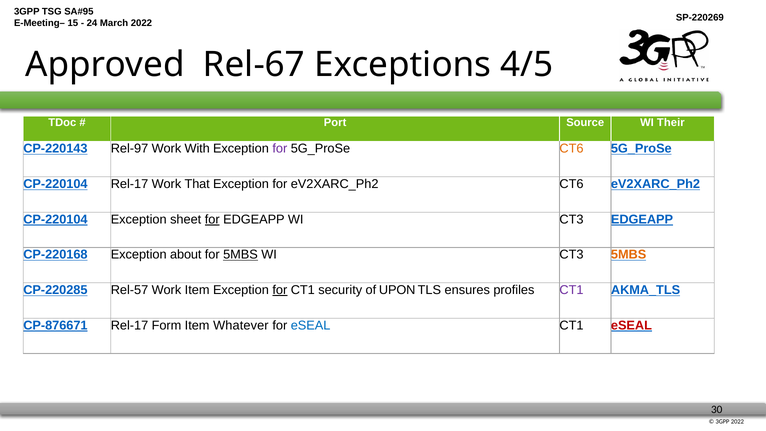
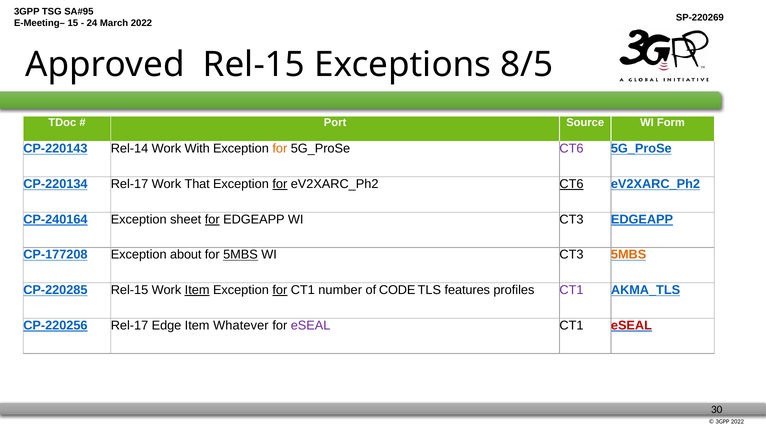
Approved Rel-67: Rel-67 -> Rel-15 (254, 65)
4/5: 4/5 -> 8/5 (527, 65)
Their: Their -> Form (671, 123)
Rel-97: Rel-97 -> Rel-14 (130, 149)
for colour: purple -> orange (280, 149)
CT6 colour: orange -> purple (572, 149)
CP-220104: CP-220104 -> CP-220134 (55, 184)
for underline: none -> present (280, 184)
CT6 underline: none -> present (572, 184)
CP-220104: CP-220104 -> CP-240164 (55, 219)
CP-220168: CP-220168 -> CP-177208 (55, 255)
CP-220285 Rel-57: Rel-57 -> Rel-15 (130, 290)
Item underline: none -> present (197, 290)
security: security -> number (340, 290)
UPON: UPON -> CODE (397, 290)
ensures: ensures -> features (467, 290)
CP-876671: CP-876671 -> CP-220256 (55, 325)
Form: Form -> Edge (167, 325)
eSEAL colour: blue -> purple (311, 325)
